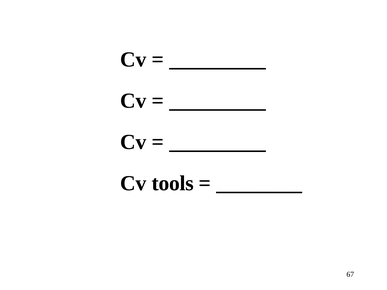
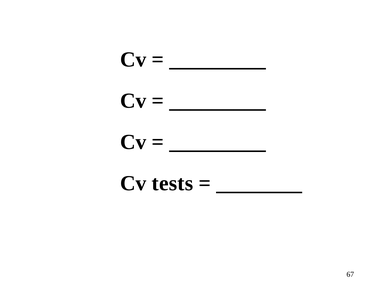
tools: tools -> tests (172, 183)
